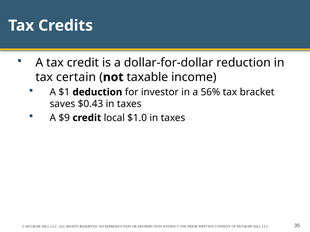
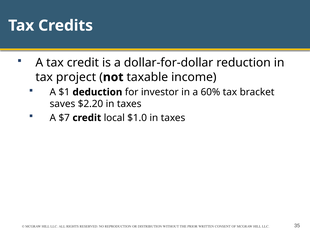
certain: certain -> project (76, 77)
56%: 56% -> 60% (210, 92)
$0.43: $0.43 -> $2.20 (90, 104)
$9: $9 -> $7 (64, 118)
